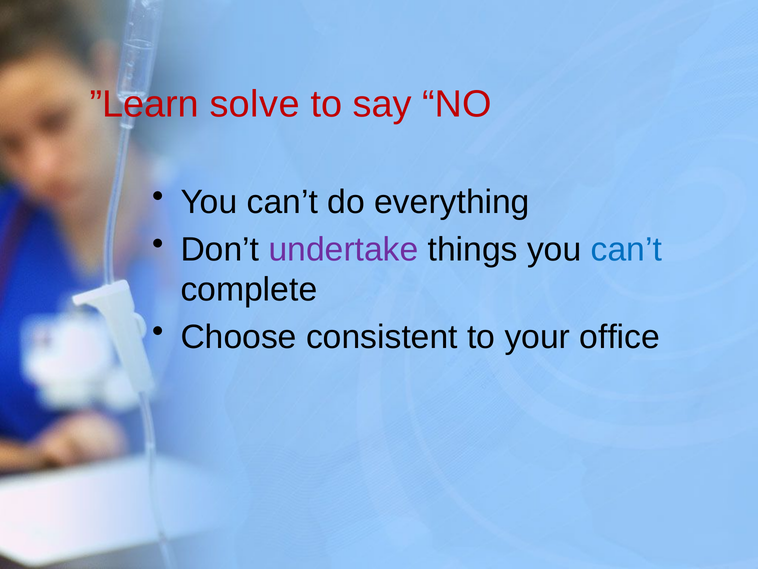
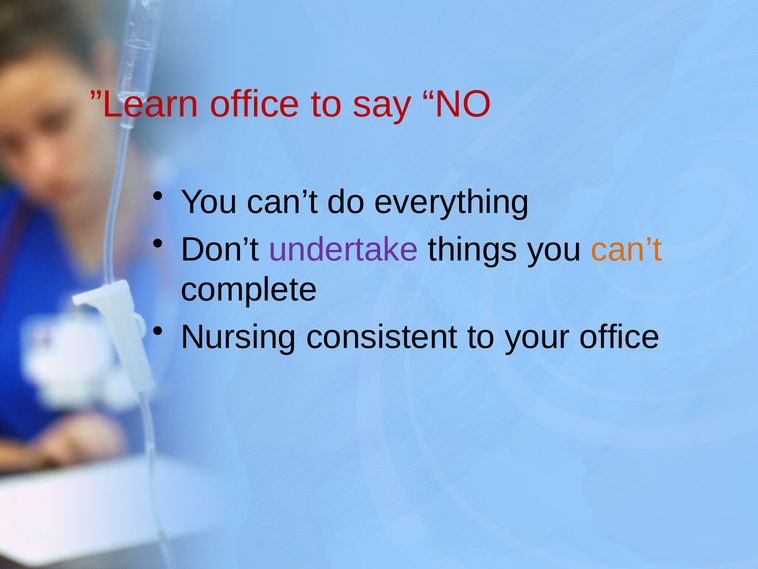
Learn solve: solve -> office (255, 104)
can’t colour: blue -> orange (626, 249)
Choose: Choose -> Nursing (239, 337)
